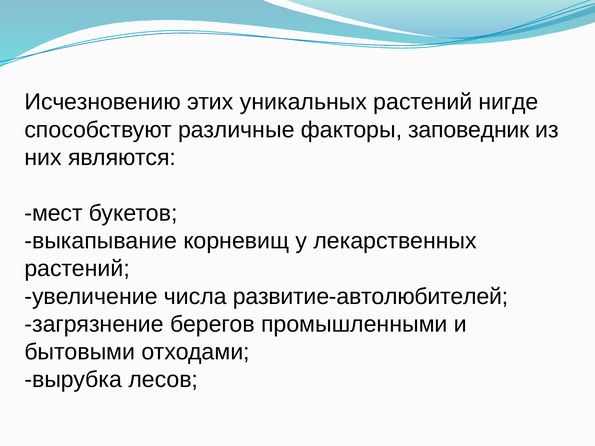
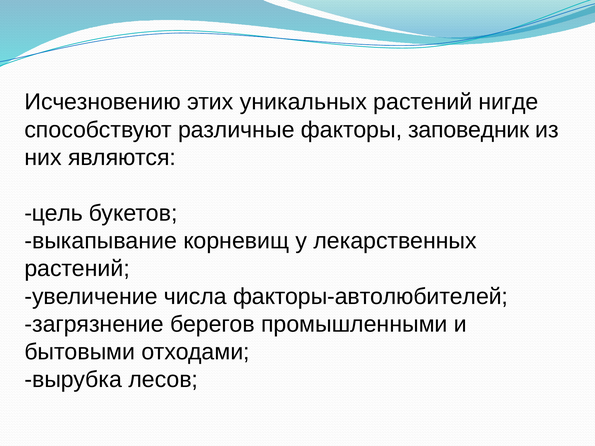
мест: мест -> цель (54, 213)
развитие-автолюбителей: развитие-автолюбителей -> факторы-автолюбителей (371, 297)
